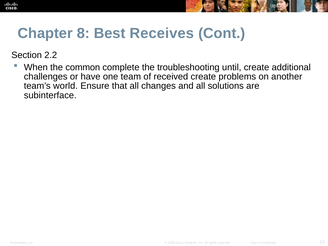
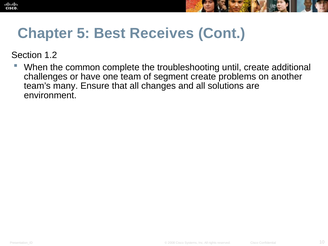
8: 8 -> 5 (83, 33)
2.2: 2.2 -> 1.2 (51, 55)
received: received -> segment (171, 77)
world: world -> many (66, 86)
subinterface: subinterface -> environment (50, 95)
